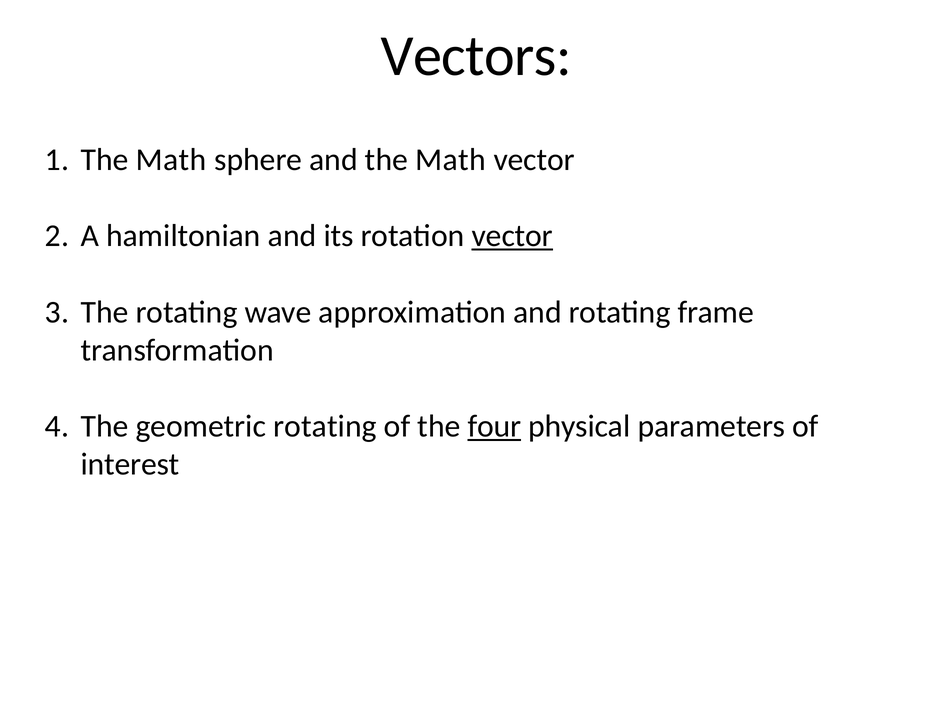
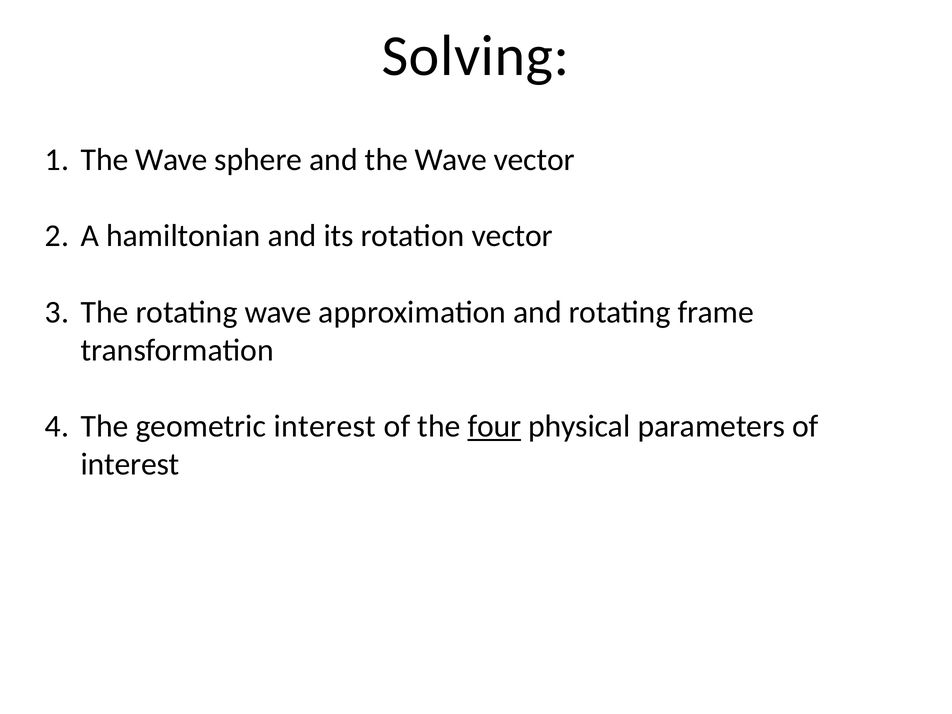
Vectors: Vectors -> Solving (476, 56)
Math: Math -> Wave (171, 160)
and the Math: Math -> Wave (451, 160)
vector underline: present -> none (512, 236)
geometric rotating: rotating -> interest (325, 426)
